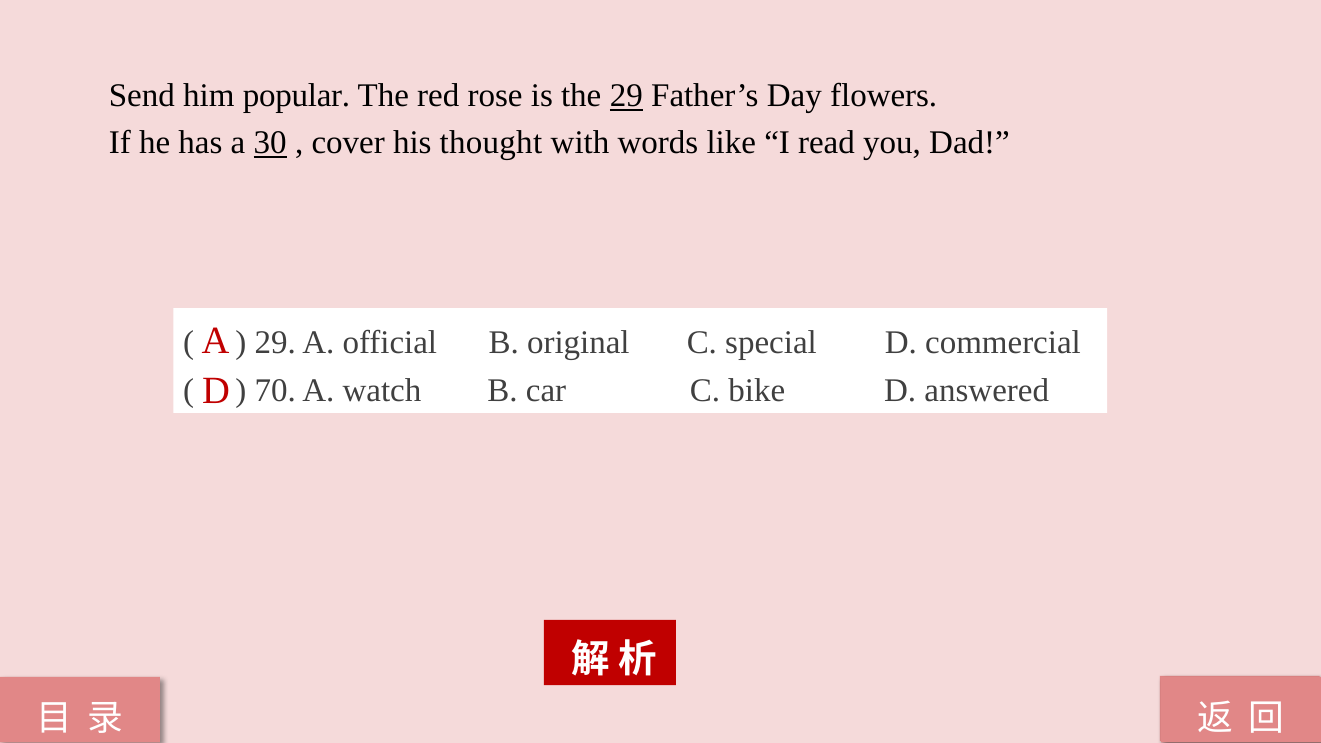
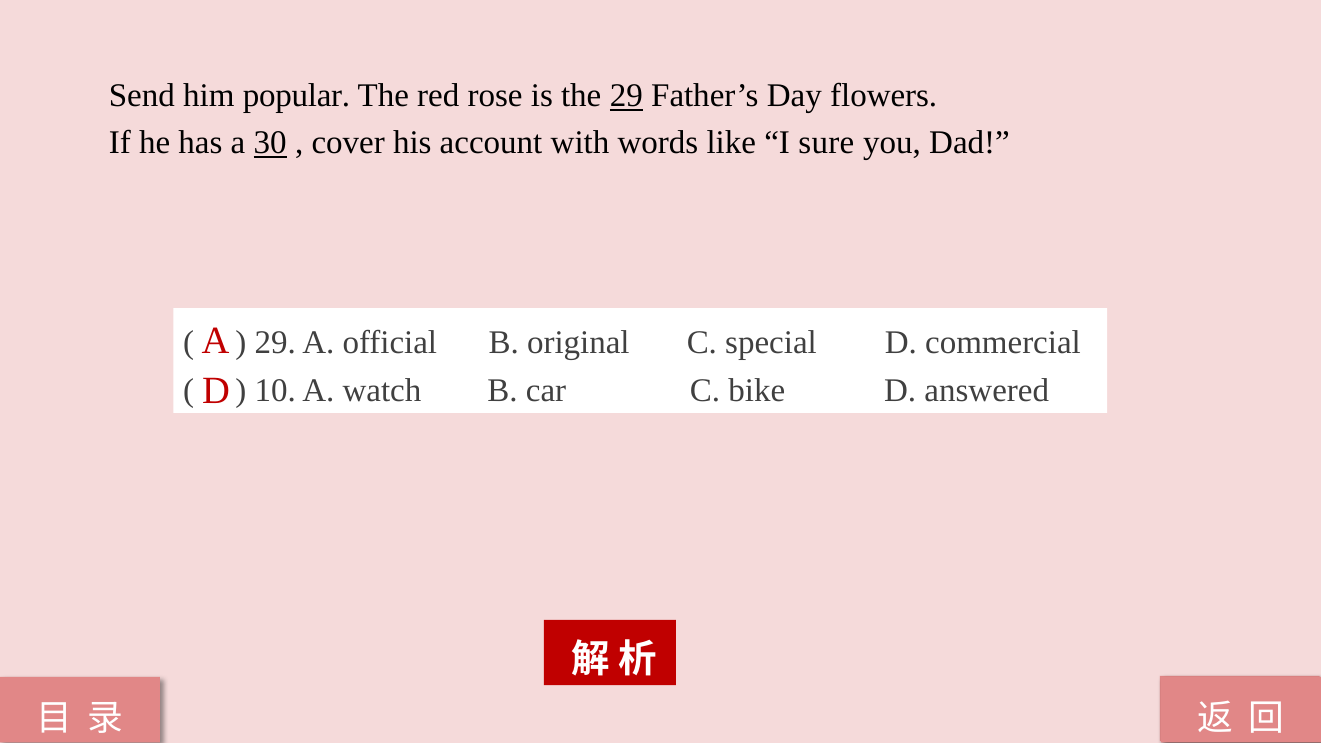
thought: thought -> account (491, 143)
read: read -> sure (826, 143)
70: 70 -> 10 (275, 391)
